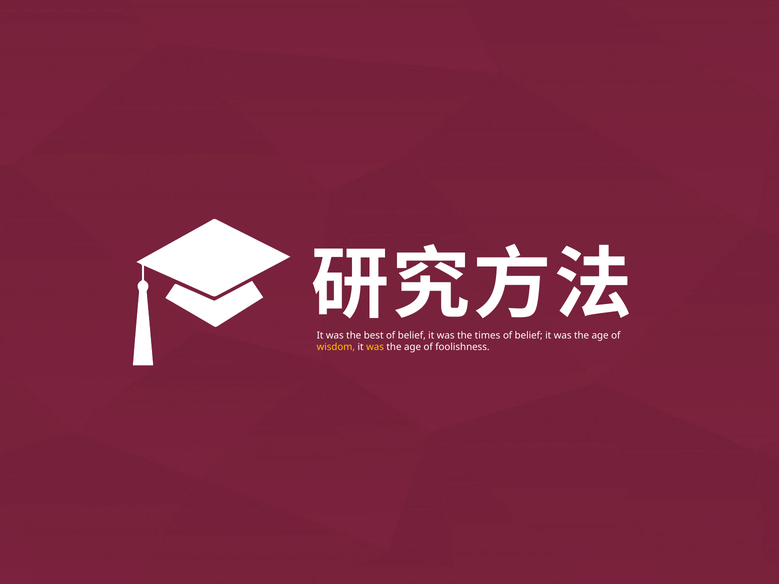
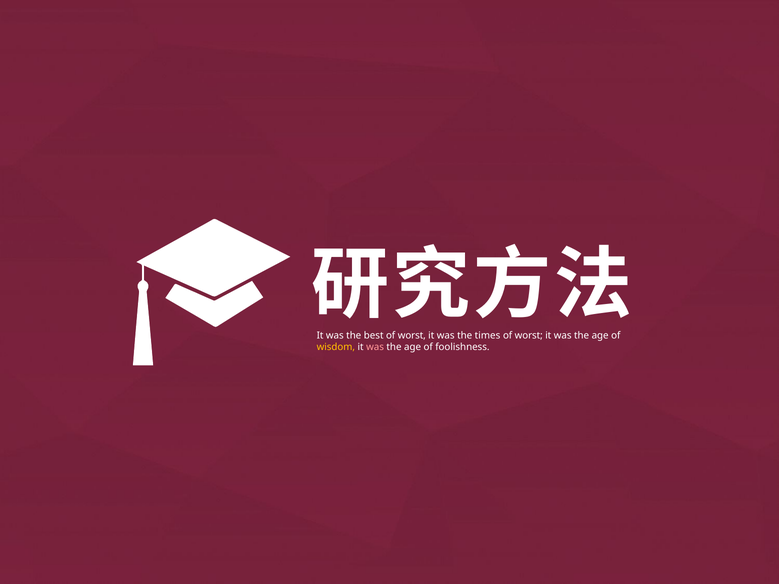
best of belief: belief -> worst (412, 336)
belief: belief -> worst (529, 336)
was colour: yellow -> pink (375, 347)
